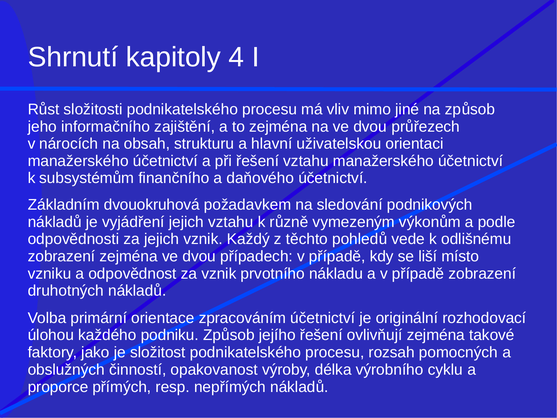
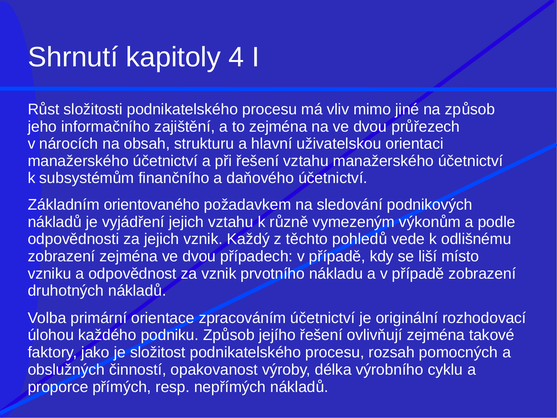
dvouokruhová: dvouokruhová -> orientovaného (152, 205)
